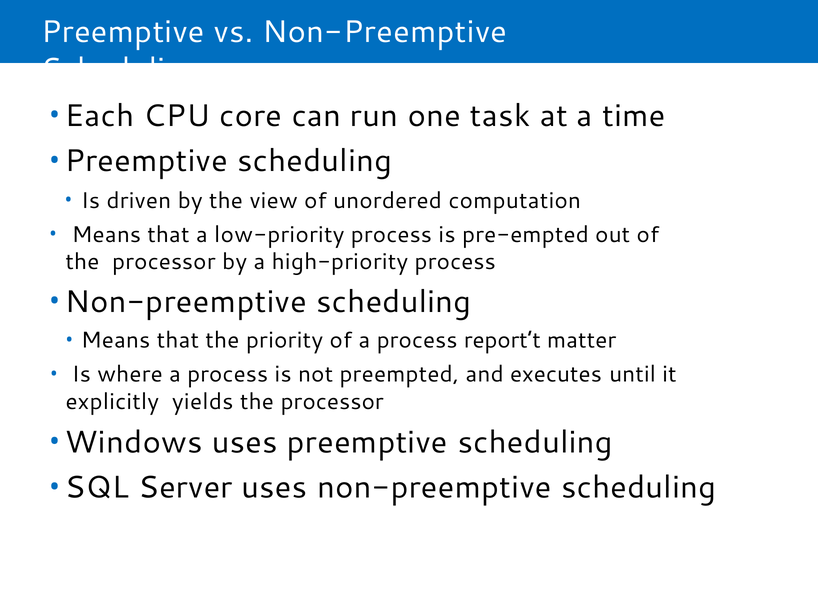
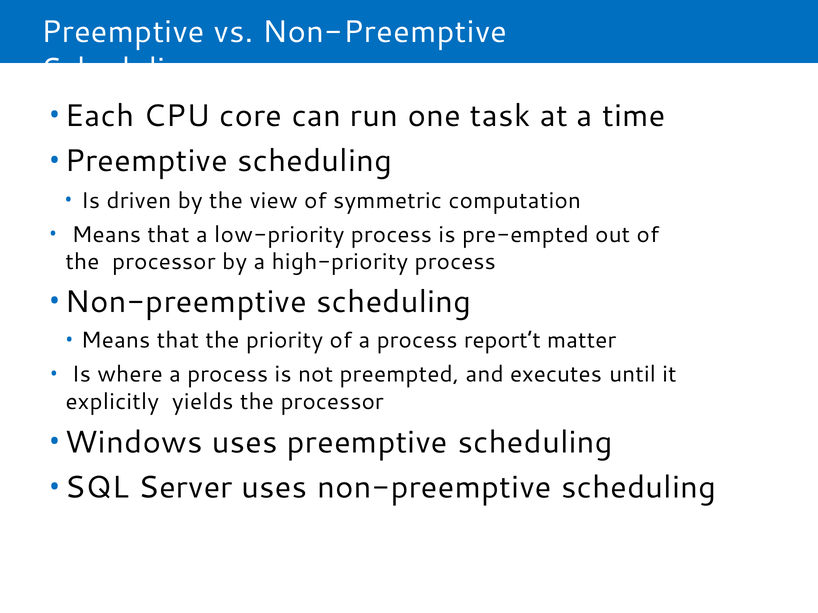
unordered: unordered -> symmetric (387, 201)
